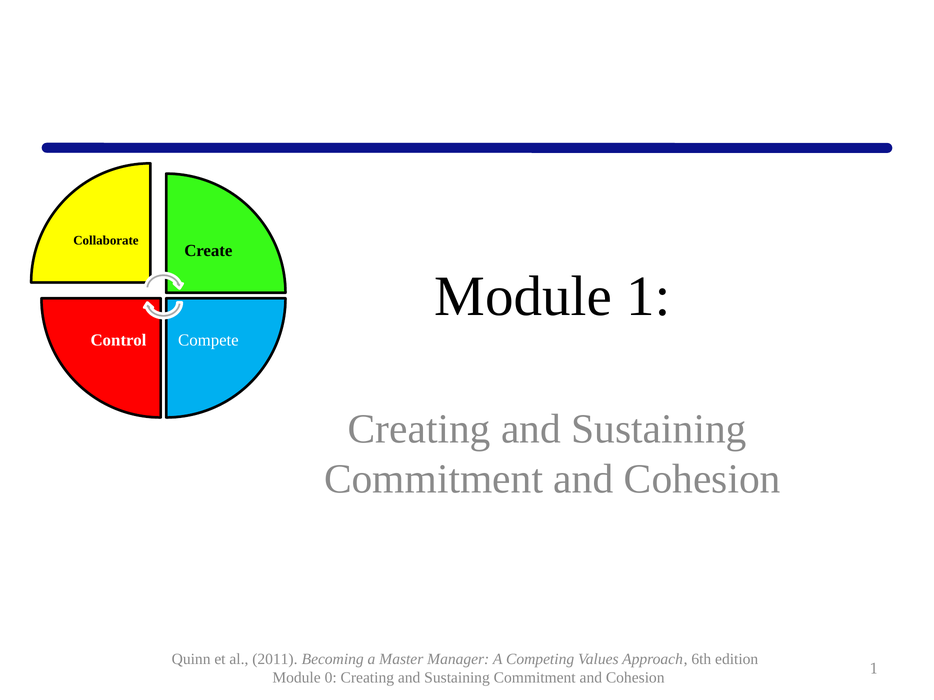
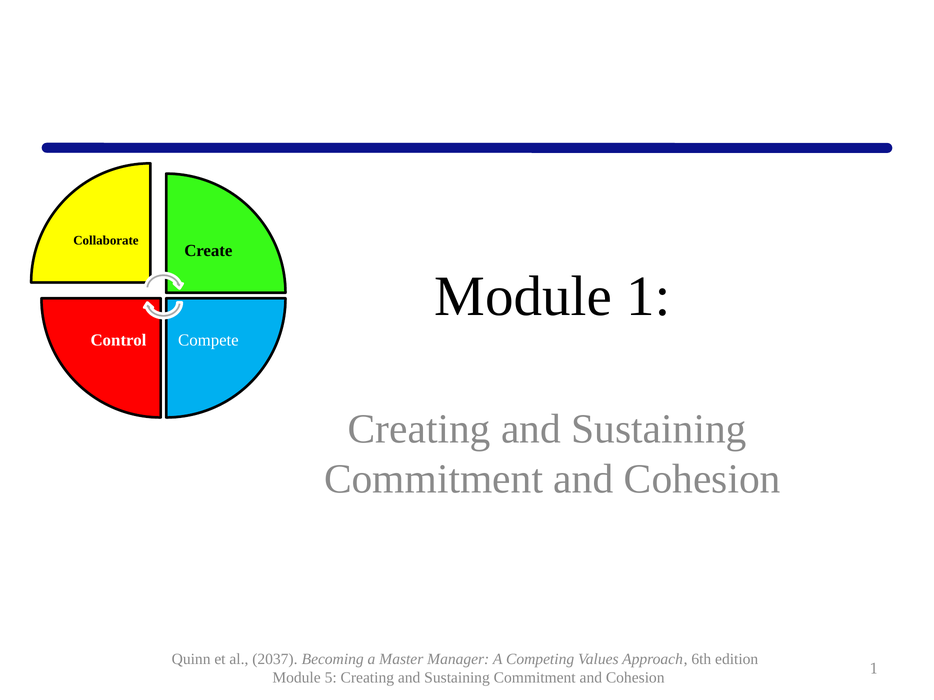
2011: 2011 -> 2037 (275, 660)
0: 0 -> 5 (331, 678)
